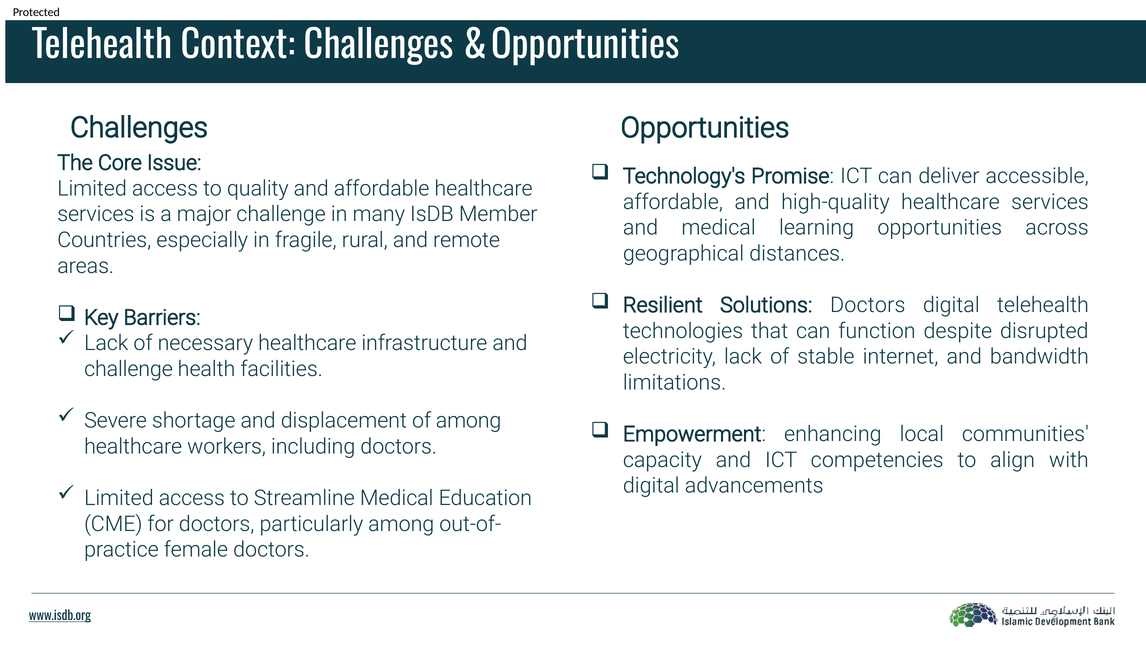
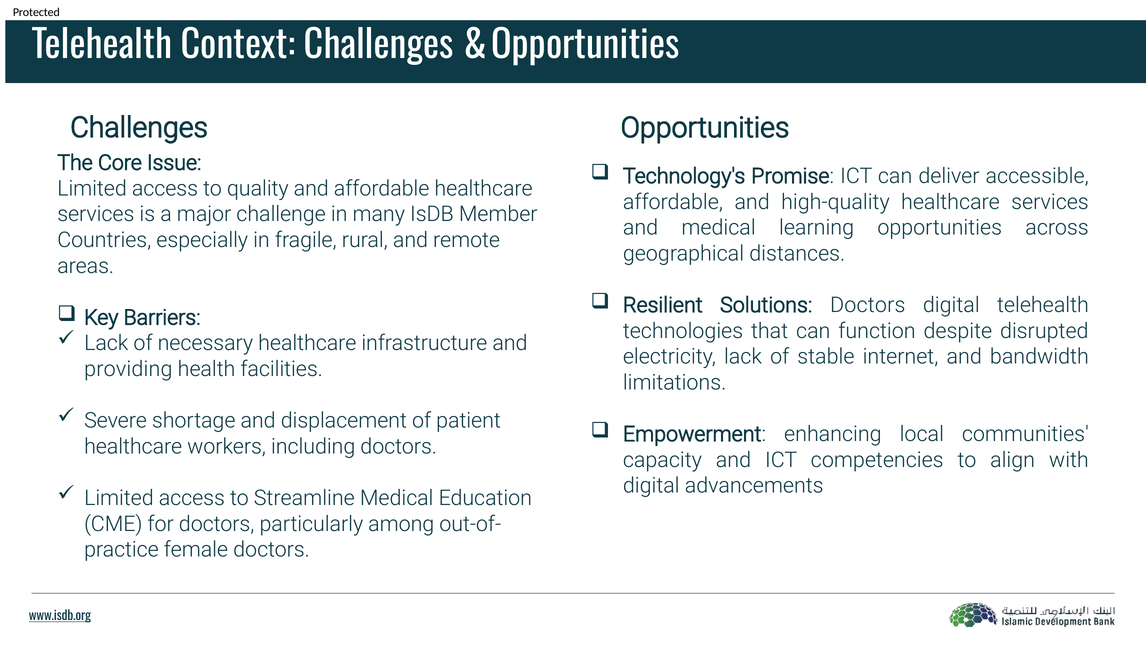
challenge: challenge -> providing (128, 369)
of among: among -> patient (469, 421)
